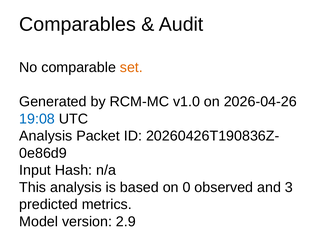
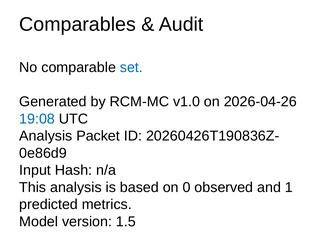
set colour: orange -> blue (131, 67)
3: 3 -> 1 (289, 187)
2.9: 2.9 -> 1.5 (126, 221)
